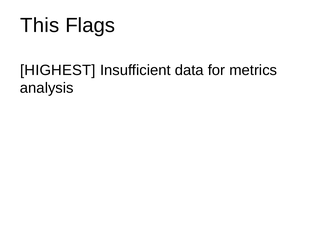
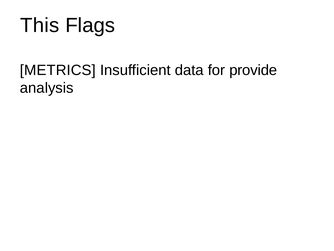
HIGHEST: HIGHEST -> METRICS (58, 70)
metrics: metrics -> provide (253, 70)
